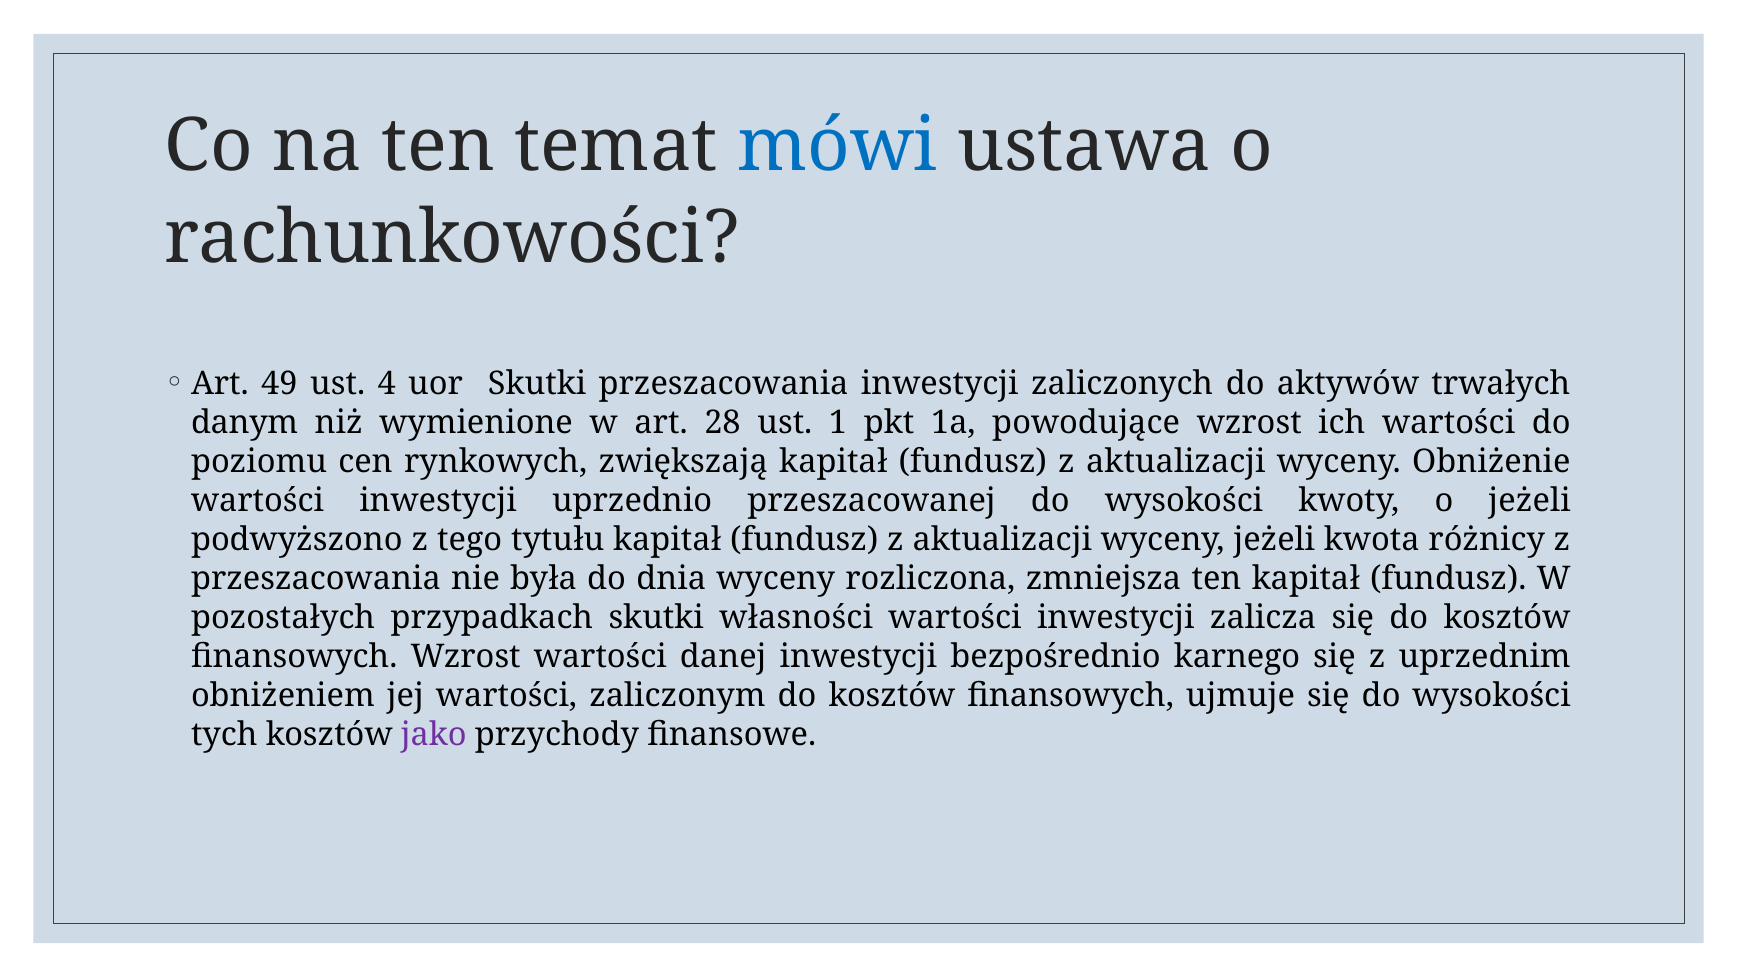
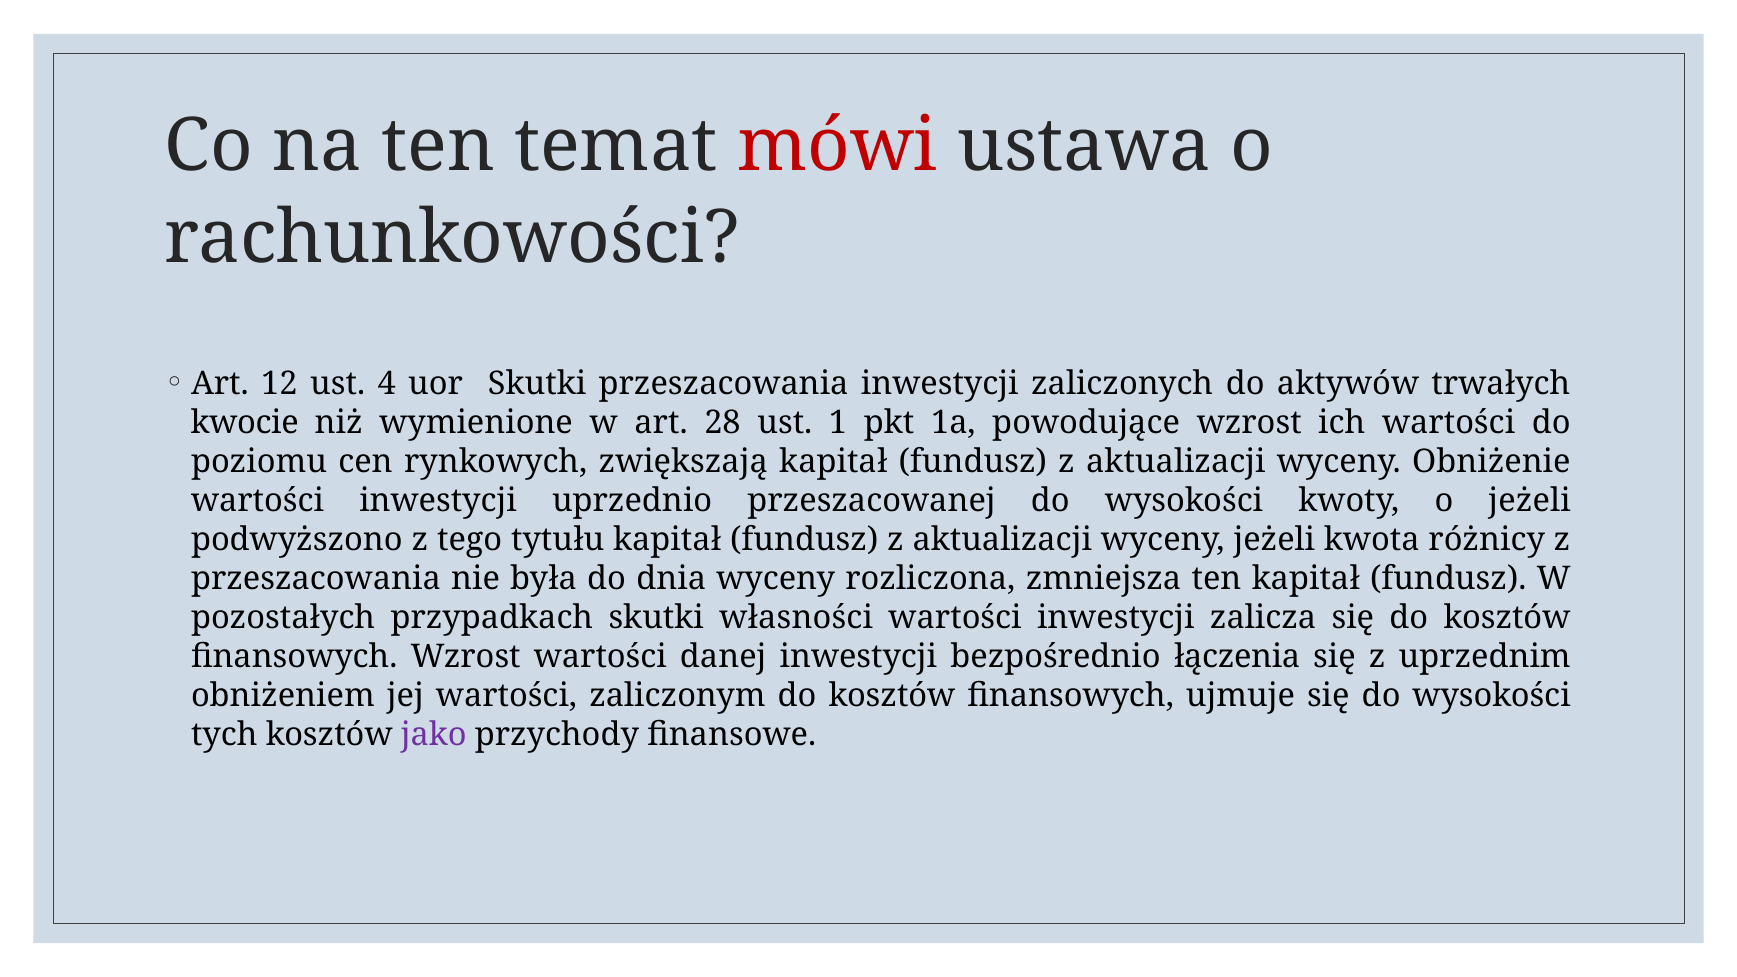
mówi colour: blue -> red (837, 147)
49: 49 -> 12 (279, 383)
danym: danym -> kwocie (245, 422)
karnego: karnego -> łączenia (1237, 657)
